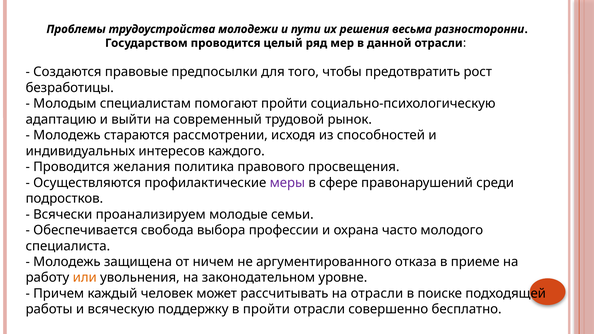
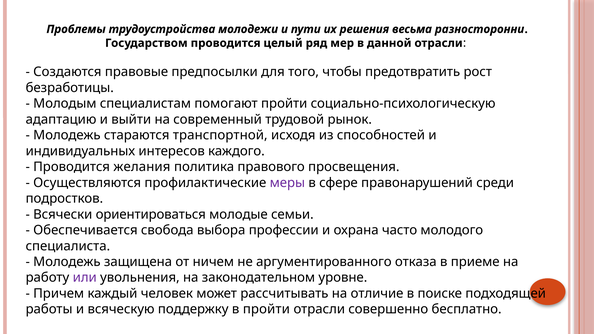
рассмотрении: рассмотрении -> транспортной (220, 135)
проанализируем: проанализируем -> ориентироваться (151, 214)
или colour: orange -> purple (85, 278)
на отрасли: отрасли -> отличие (377, 294)
